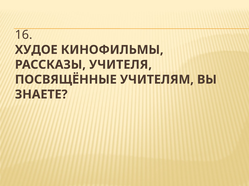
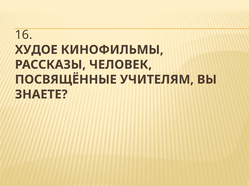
УЧИТЕЛЯ: УЧИТЕЛЯ -> ЧЕЛОВЕК (120, 65)
